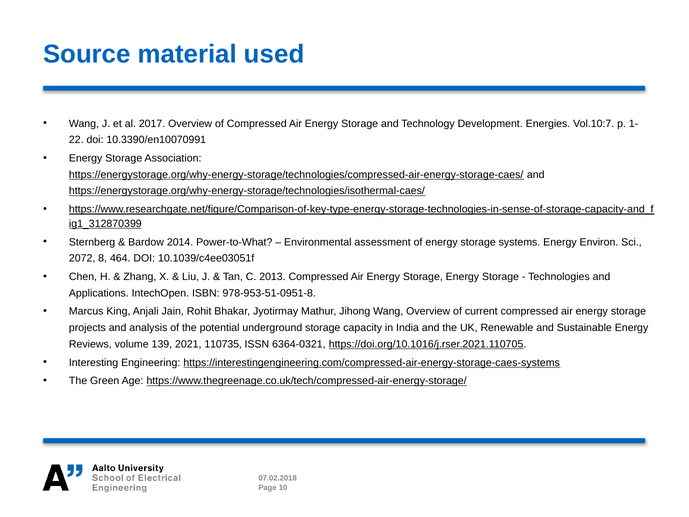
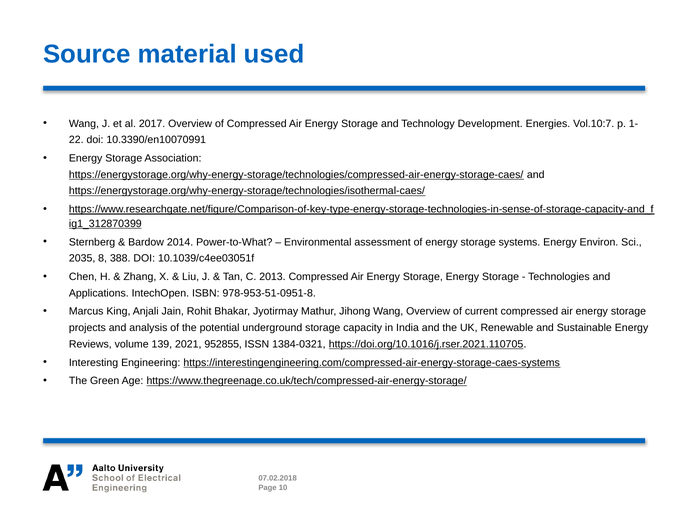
2072: 2072 -> 2035 (82, 258)
464: 464 -> 388 (120, 258)
110735: 110735 -> 952855 (223, 344)
6364-0321: 6364-0321 -> 1384-0321 (299, 344)
